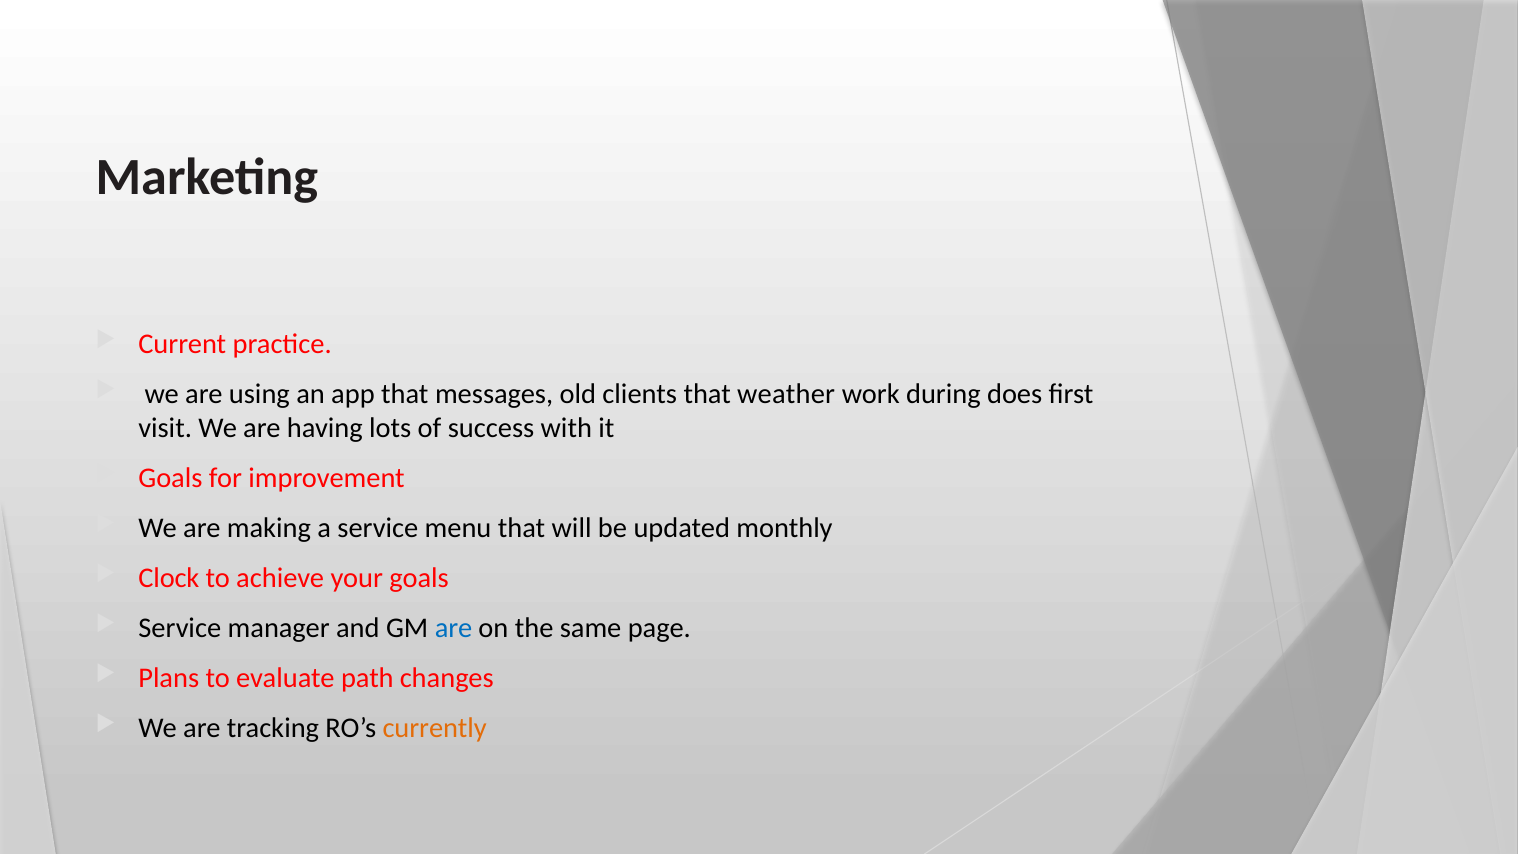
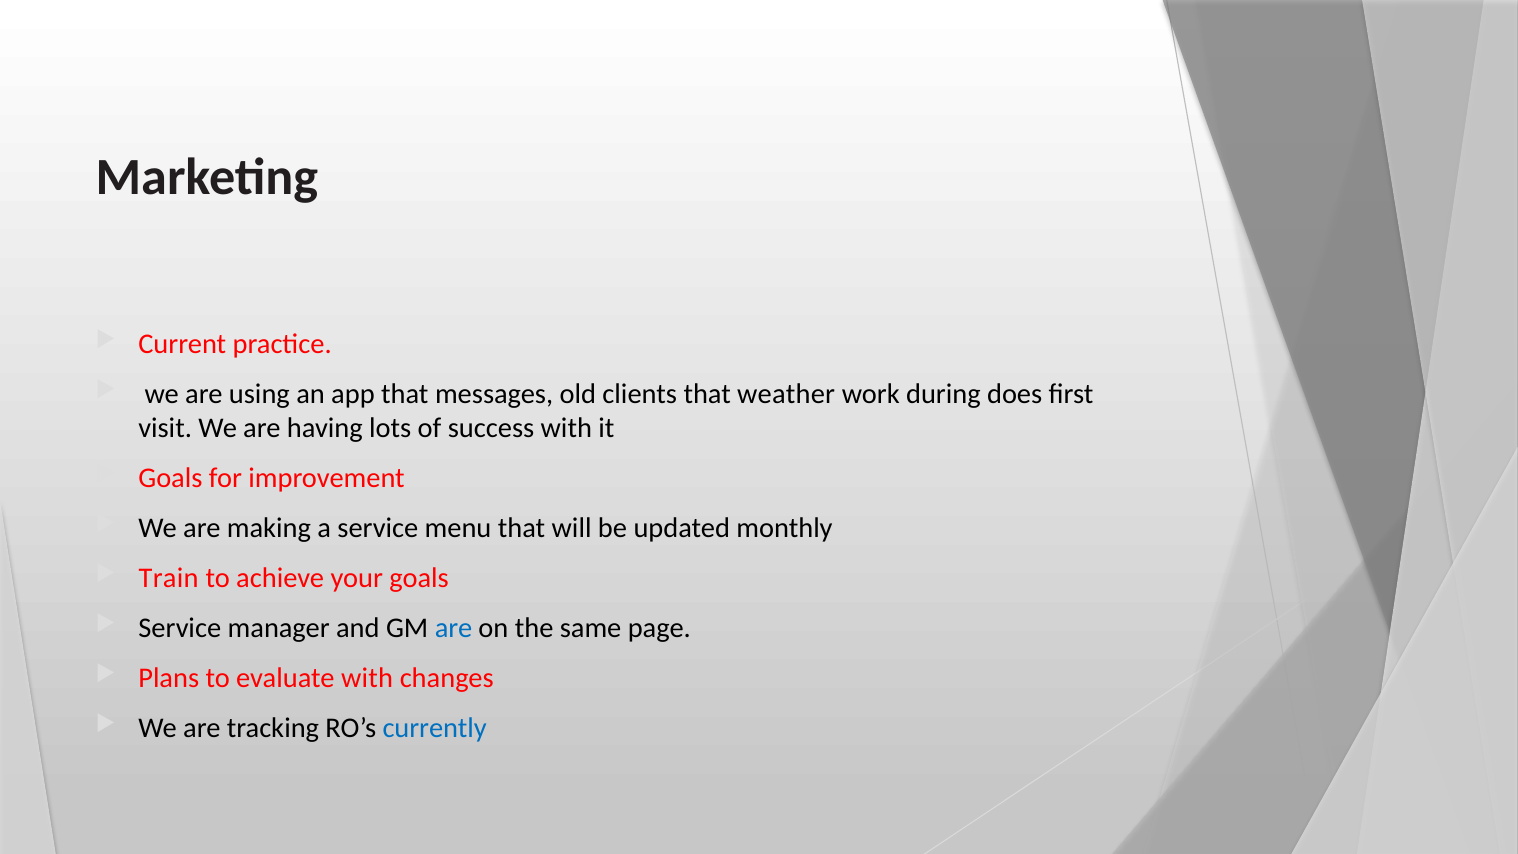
Clock: Clock -> Train (169, 578)
evaluate path: path -> with (367, 678)
currently colour: orange -> blue (435, 728)
